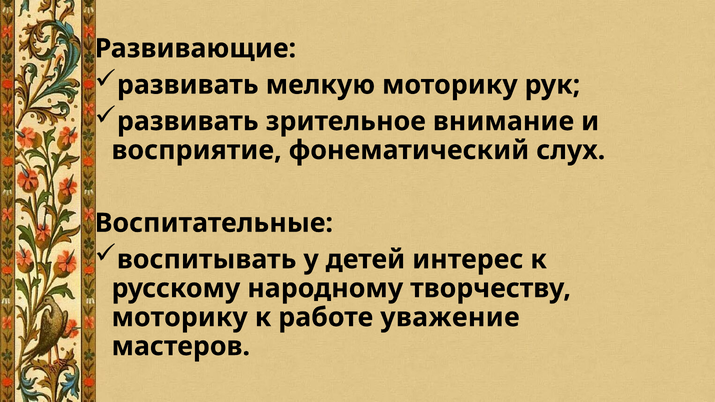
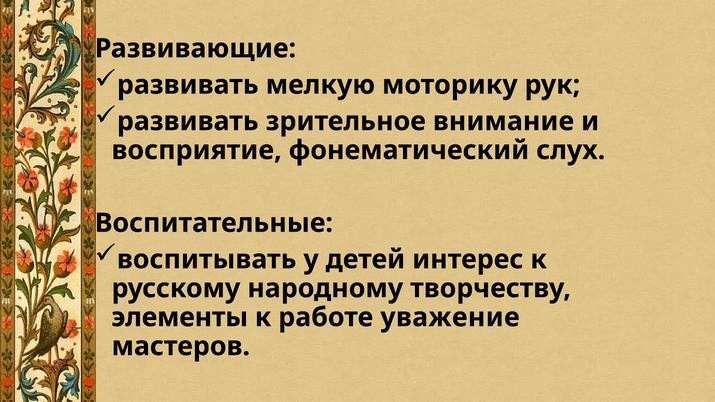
моторику: моторику -> элементы (180, 317)
